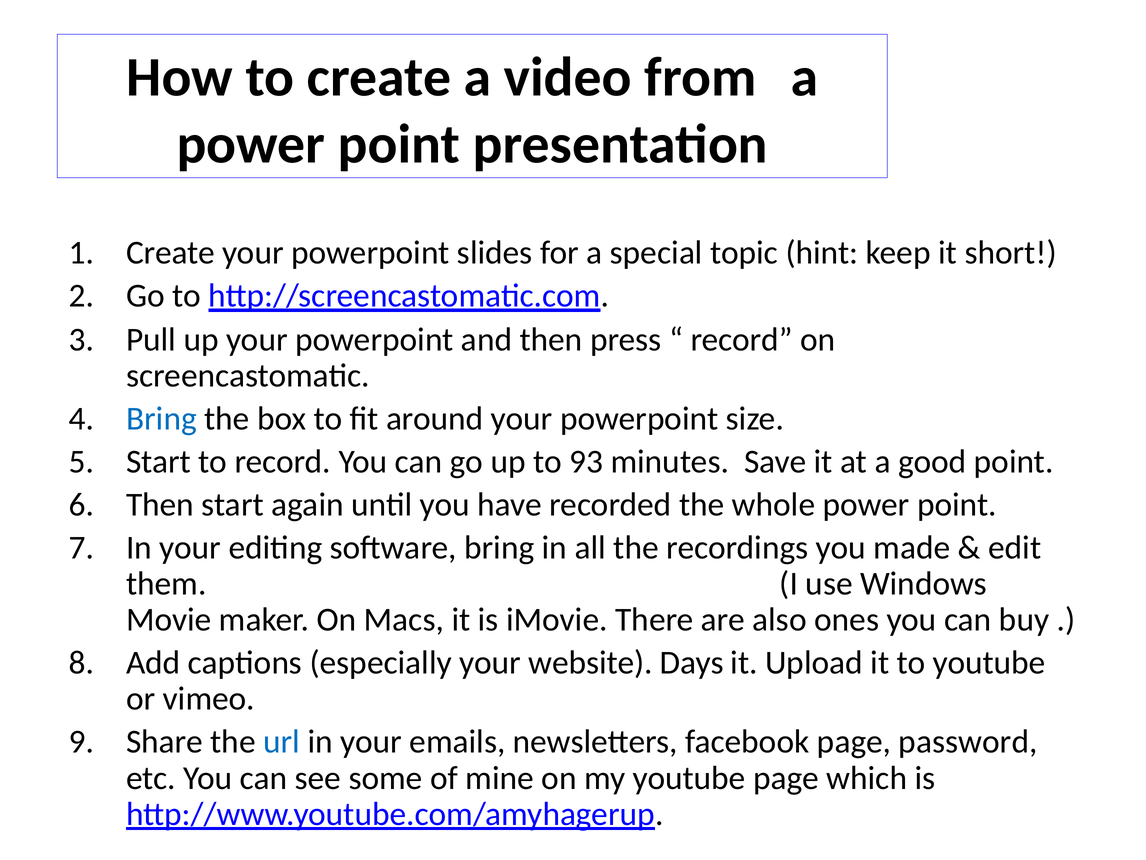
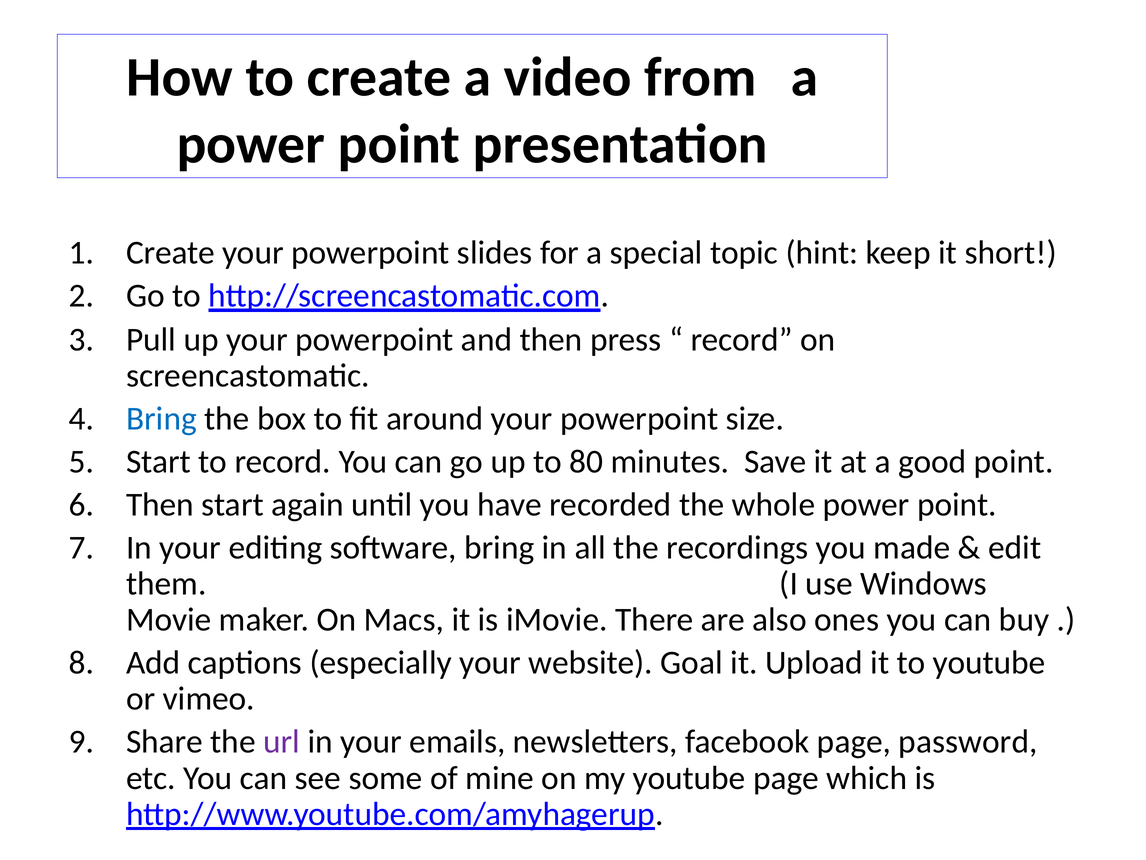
93: 93 -> 80 (586, 461)
Days: Days -> Goal (692, 662)
url colour: blue -> purple (282, 741)
